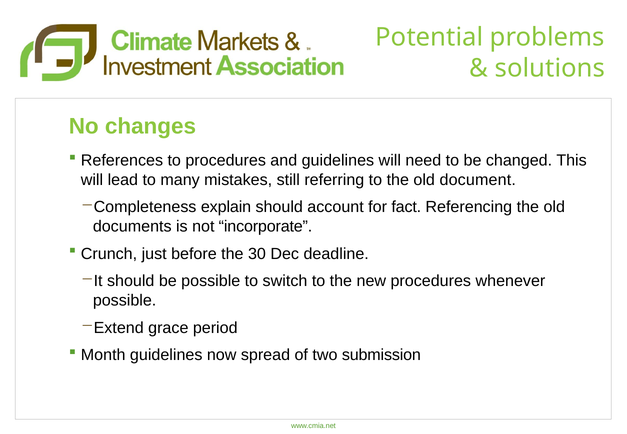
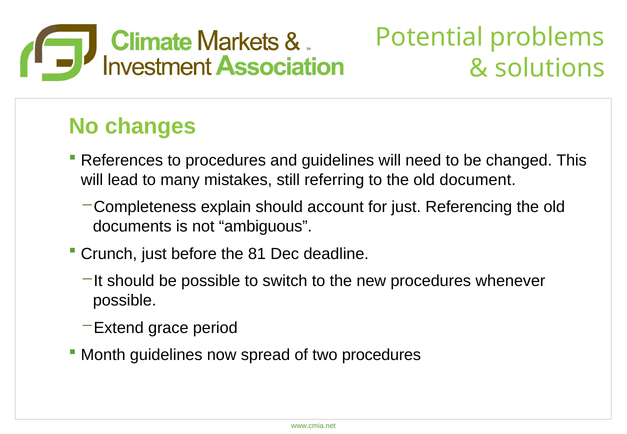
for fact: fact -> just (406, 207)
incorporate: incorporate -> ambiguous (265, 226)
30: 30 -> 81 (257, 254)
two submission: submission -> procedures (381, 355)
